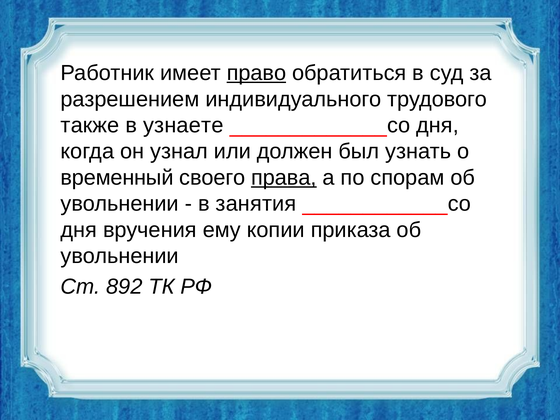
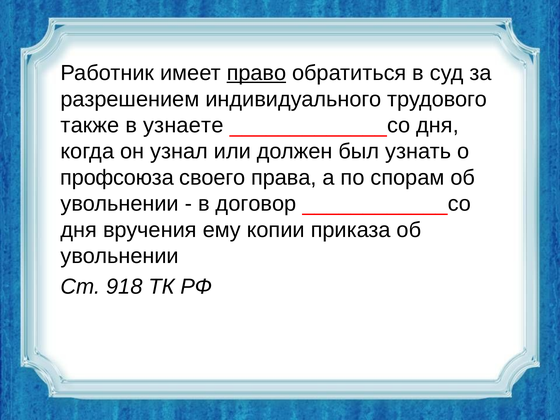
временный: временный -> профсоюза (117, 178)
права underline: present -> none (284, 178)
занятия: занятия -> договор (256, 204)
892: 892 -> 918 (124, 287)
